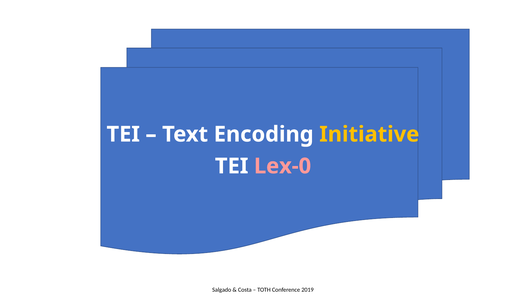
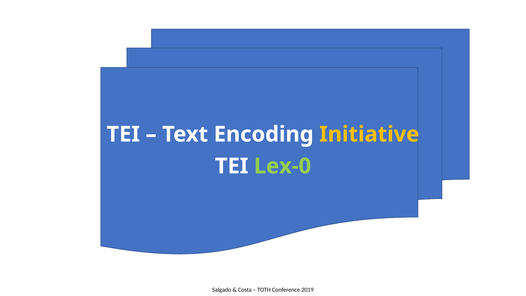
Lex-0 colour: pink -> light green (283, 166)
